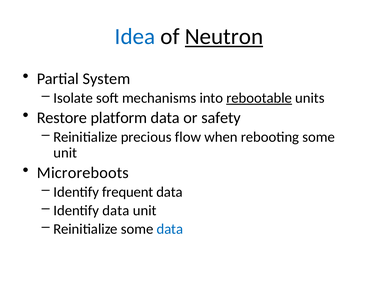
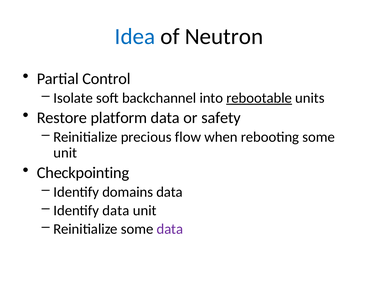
Neutron underline: present -> none (224, 37)
System: System -> Control (107, 79)
mechanisms: mechanisms -> backchannel (159, 98)
Microreboots: Microreboots -> Checkpointing (83, 173)
frequent: frequent -> domains (128, 192)
data colour: blue -> purple (170, 229)
